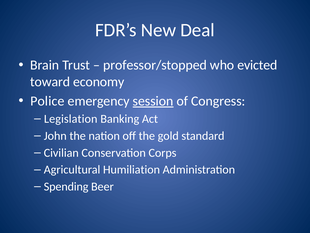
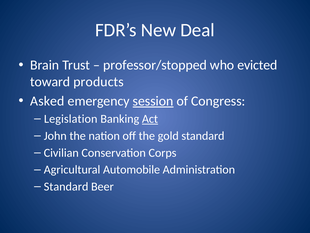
economy: economy -> products (99, 82)
Police: Police -> Asked (47, 101)
Act underline: none -> present (150, 119)
Humiliation: Humiliation -> Automobile (132, 169)
Spending: Spending -> Standard (66, 186)
